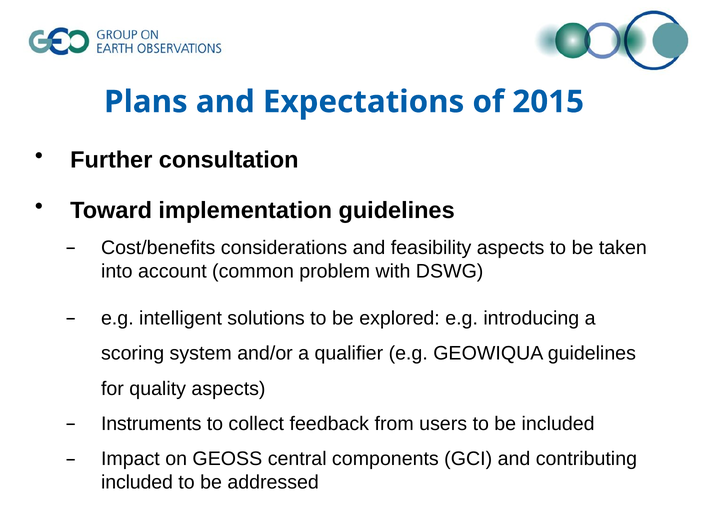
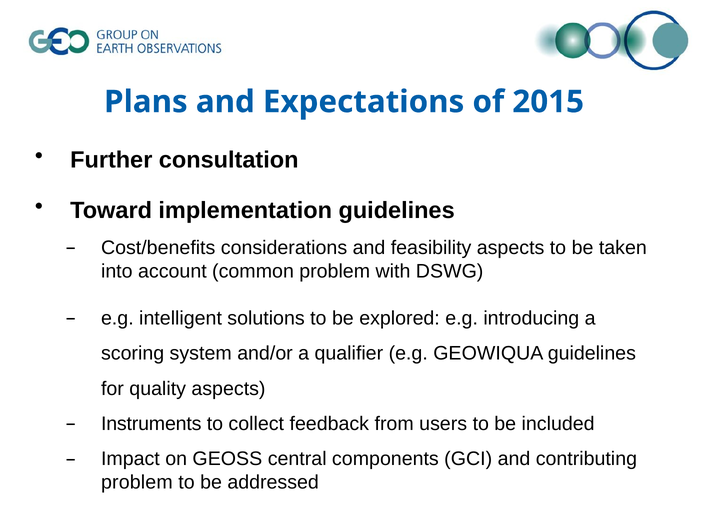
included: included -> problem (137, 483)
